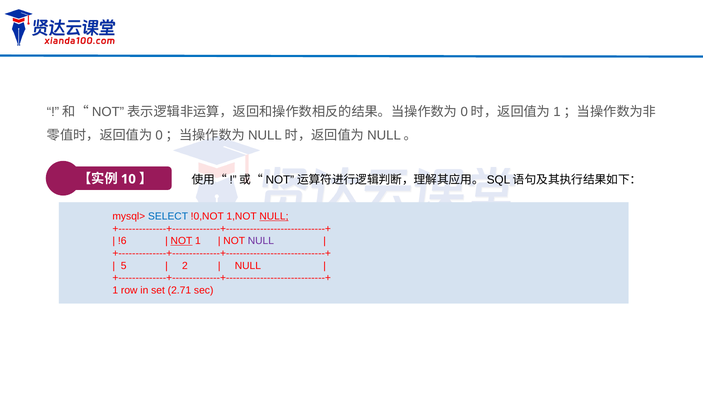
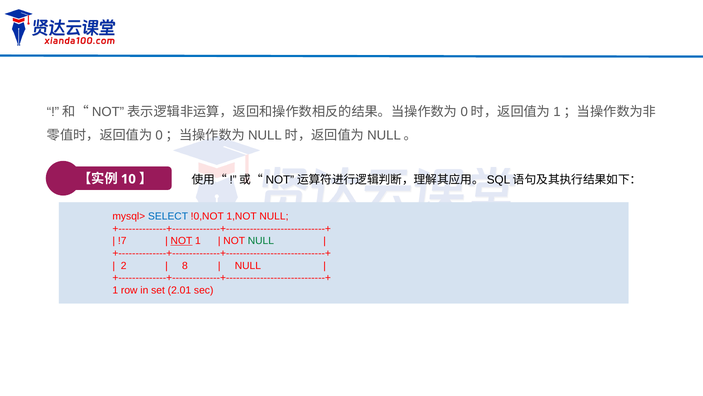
NULL underline: present -> none (274, 216)
!6: !6 -> !7 (122, 241)
NULL colour: purple -> green (261, 241)
5: 5 -> 2 (124, 265)
2: 2 -> 8 (185, 265)
2.71: 2.71 -> 2.01 (179, 290)
